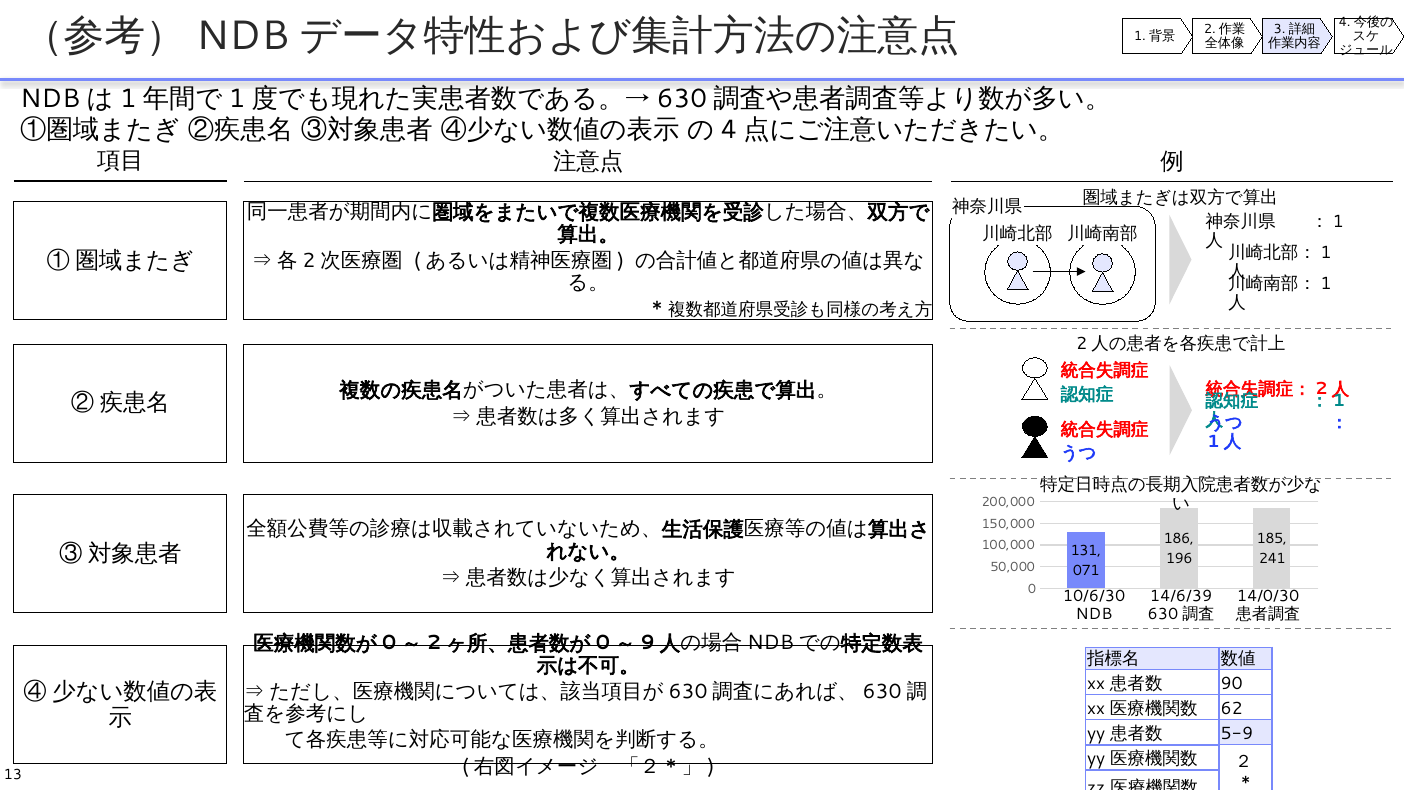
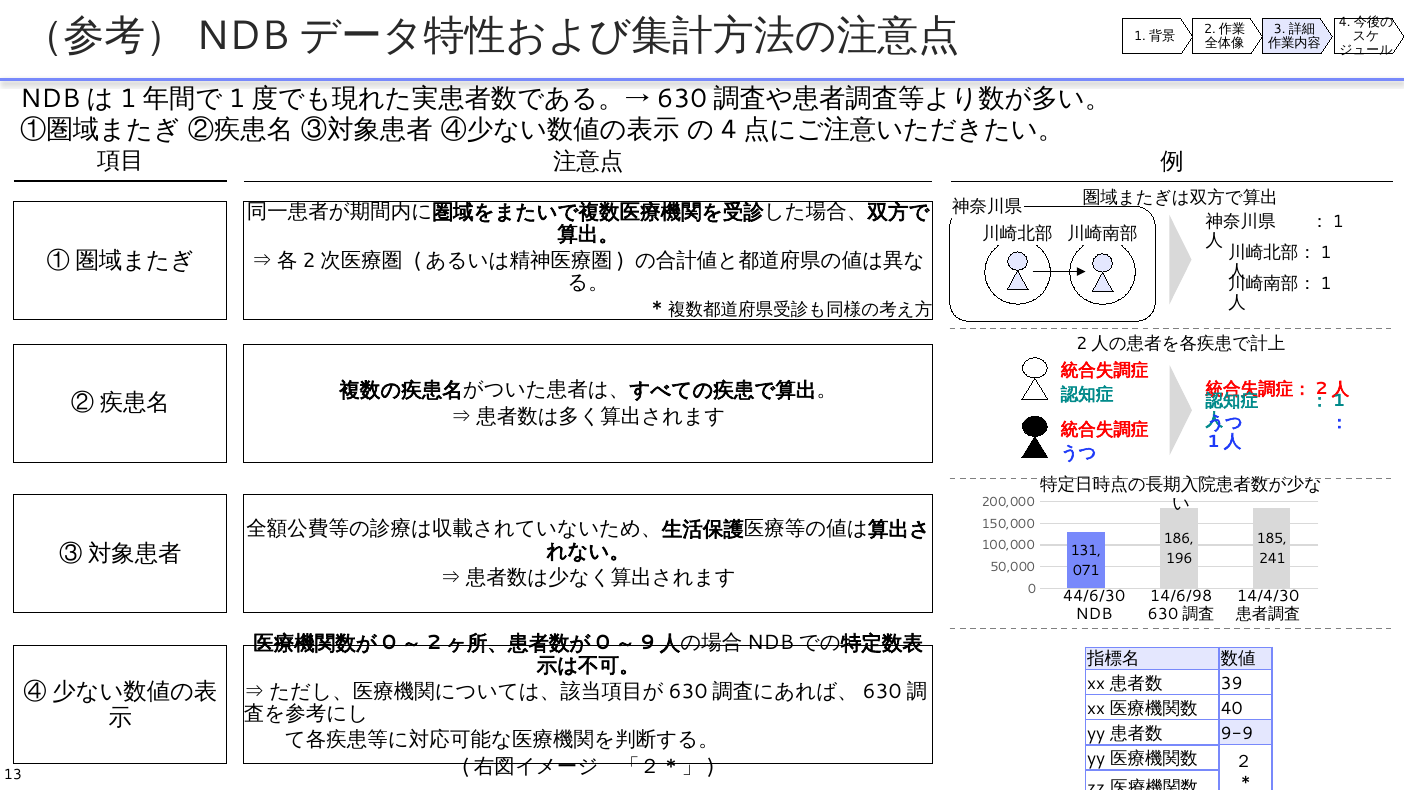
10/6/30: 10/6/30 -> 44/6/30 (1094, 596)
14/6/39: 14/6/39 -> 14/6/98 (1181, 596)
14/0/30: 14/0/30 -> 14/4/30 (1268, 596)
90: 90 -> 39 (1232, 683)
62: 62 -> 40 (1232, 708)
5-9: 5-9 -> 9-9 (1237, 733)
